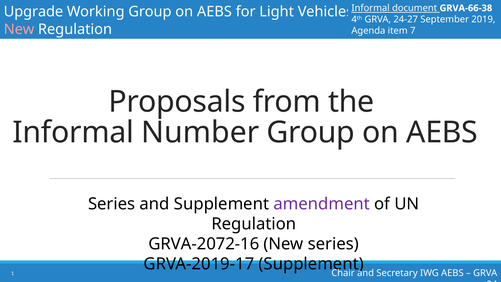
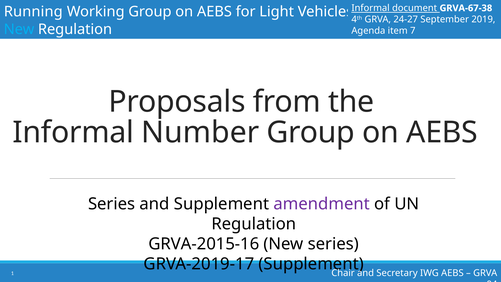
GRVA-66-38: GRVA-66-38 -> GRVA-67-38 (466, 8)
Upgrade: Upgrade -> Running (33, 12)
New colour: pink -> light blue (19, 29)
GRVA-2072-16: GRVA-2072-16 -> GRVA-2015-16 (204, 244)
